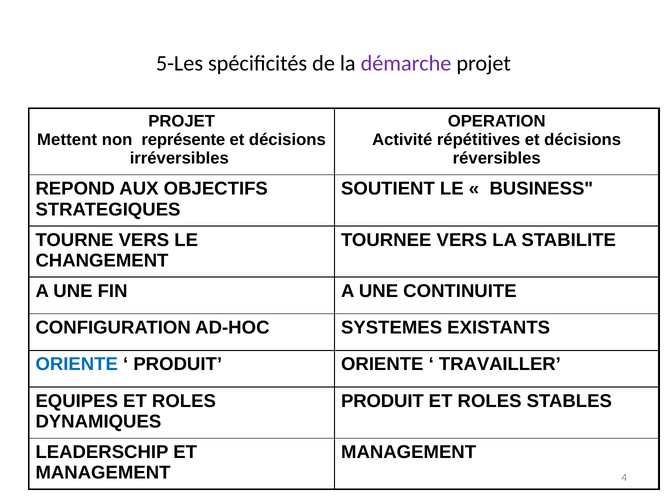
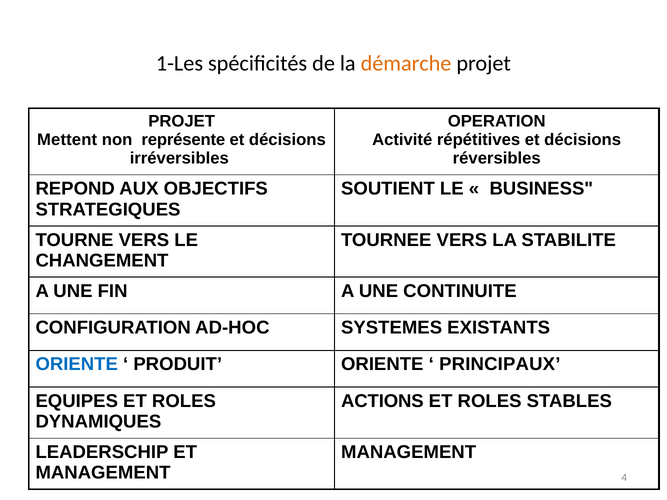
5-Les: 5-Les -> 1-Les (179, 63)
démarche colour: purple -> orange (406, 63)
TRAVAILLER: TRAVAILLER -> PRINCIPAUX (500, 365)
PRODUIT: PRODUIT -> ACTIONS (382, 401)
